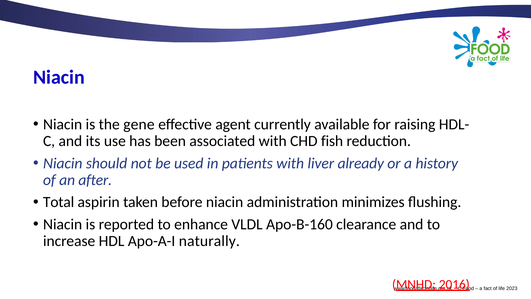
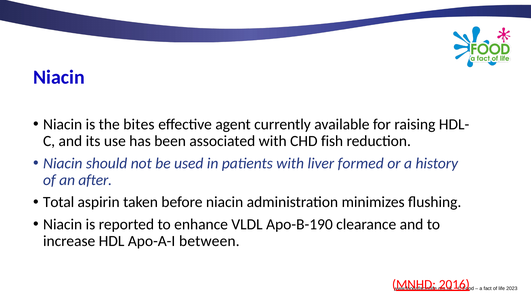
gene: gene -> bites (139, 124)
already: already -> formed (361, 163)
Apo-B-160: Apo-B-160 -> Apo-B-190 (299, 224)
naturally: naturally -> between (209, 241)
